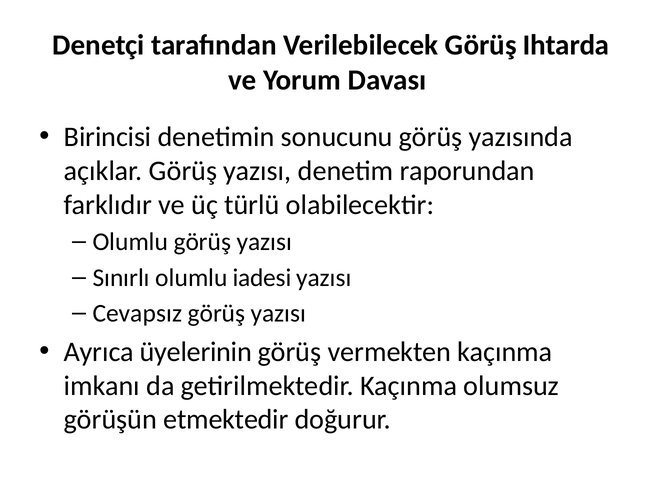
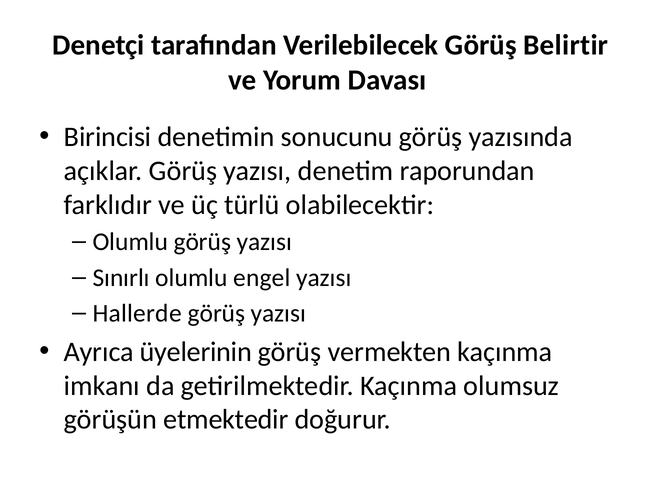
Ihtarda: Ihtarda -> Belirtir (566, 45)
iadesi: iadesi -> engel (262, 277)
Cevapsız: Cevapsız -> Hallerde (137, 313)
